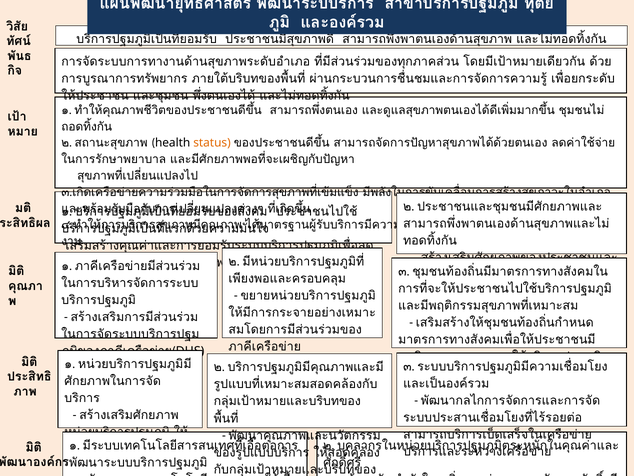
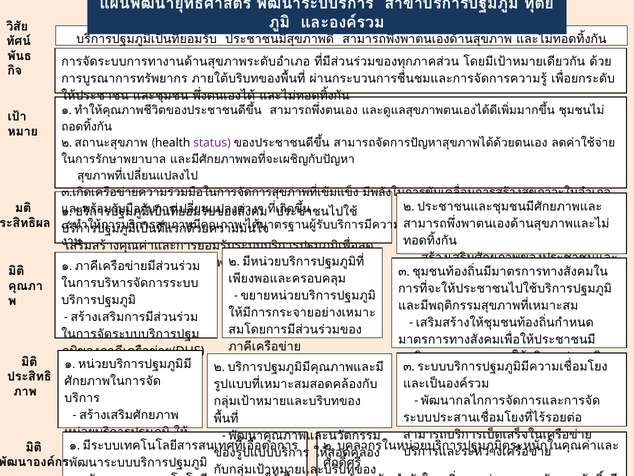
status colour: orange -> purple (212, 143)
